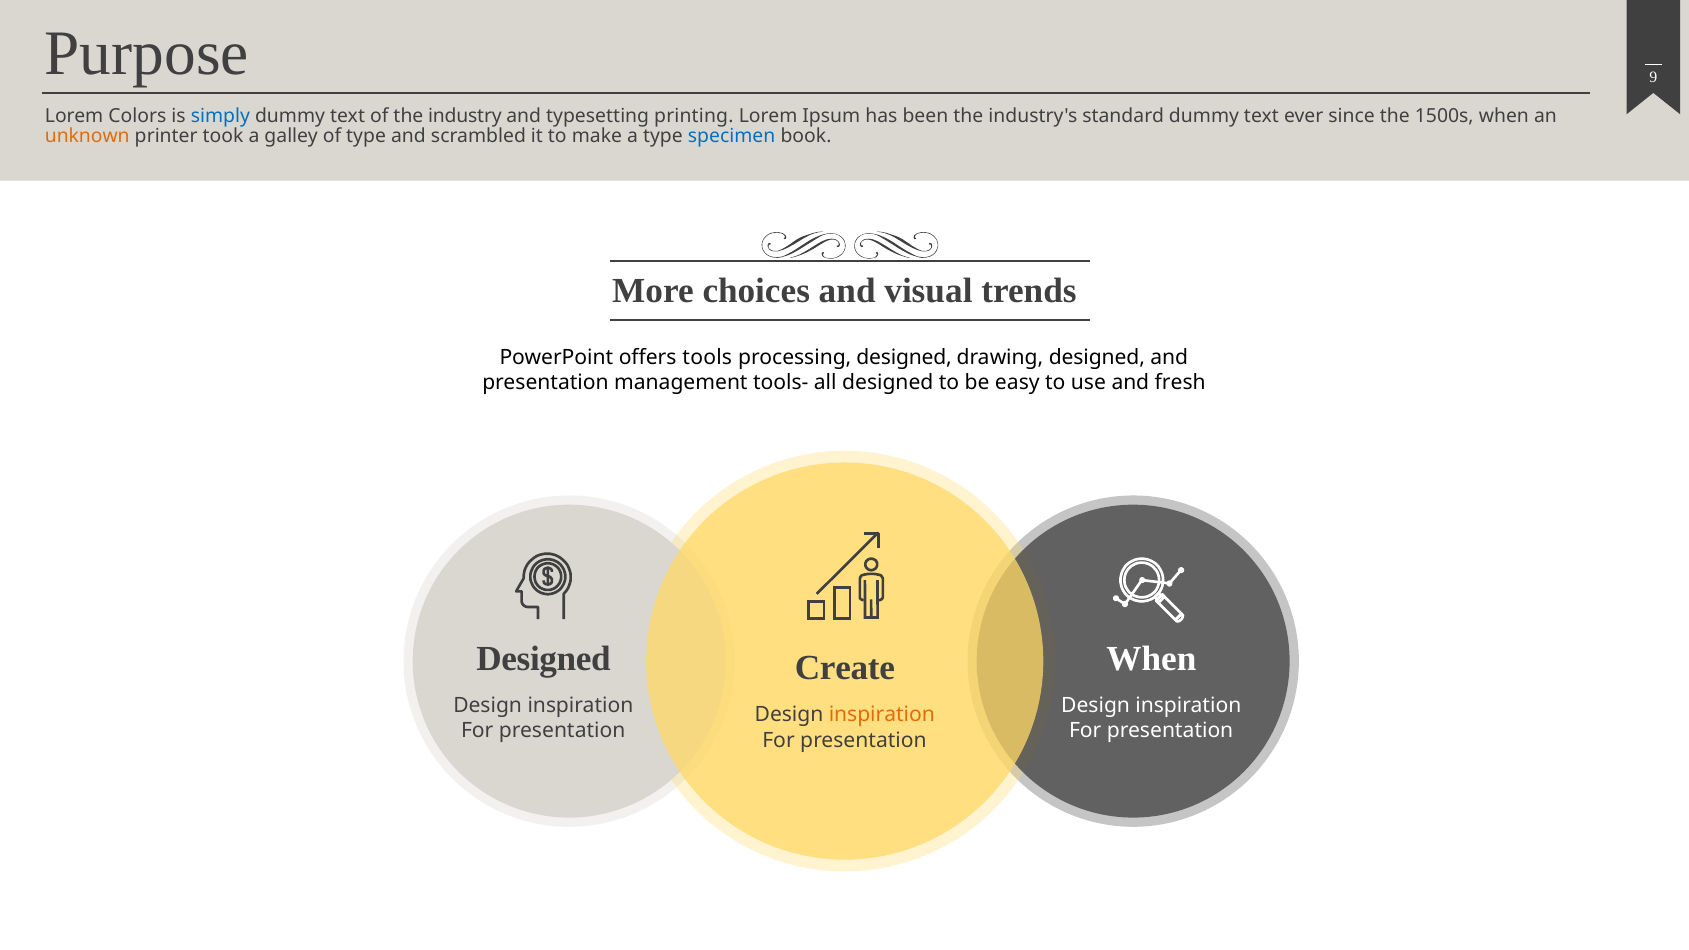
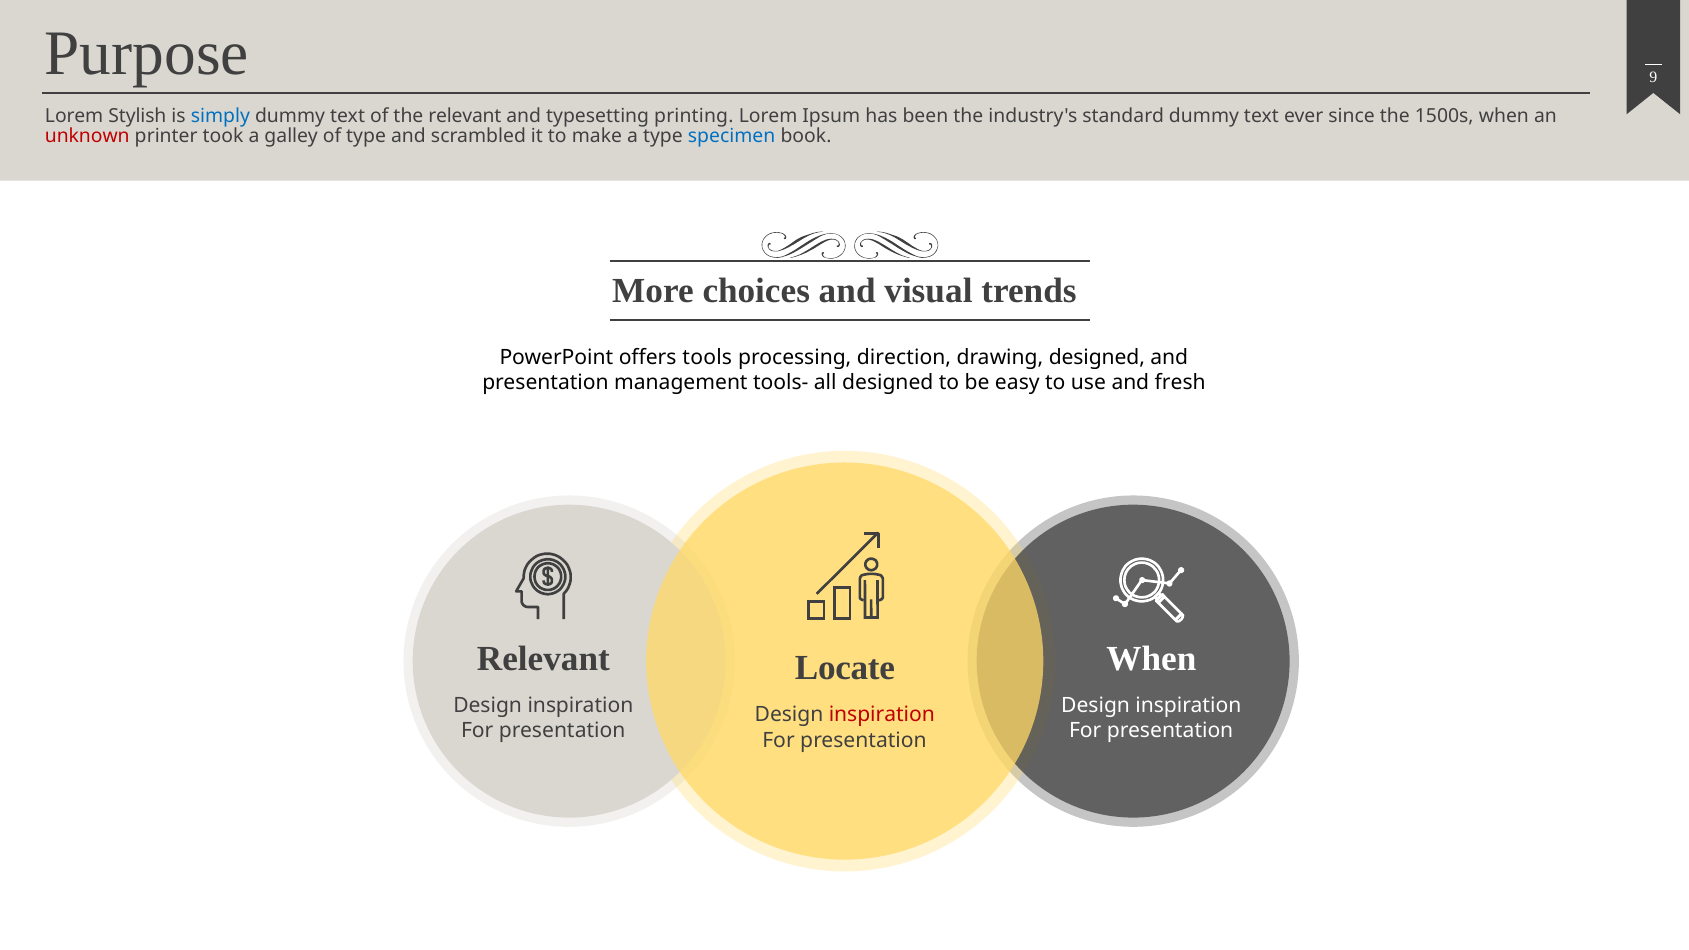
Colors: Colors -> Stylish (137, 116)
the industry: industry -> relevant (465, 116)
unknown colour: orange -> red (87, 137)
processing designed: designed -> direction (904, 357)
Designed: Designed -> Relevant (543, 659)
Create: Create -> Locate (845, 668)
inspiration colour: orange -> red (882, 715)
